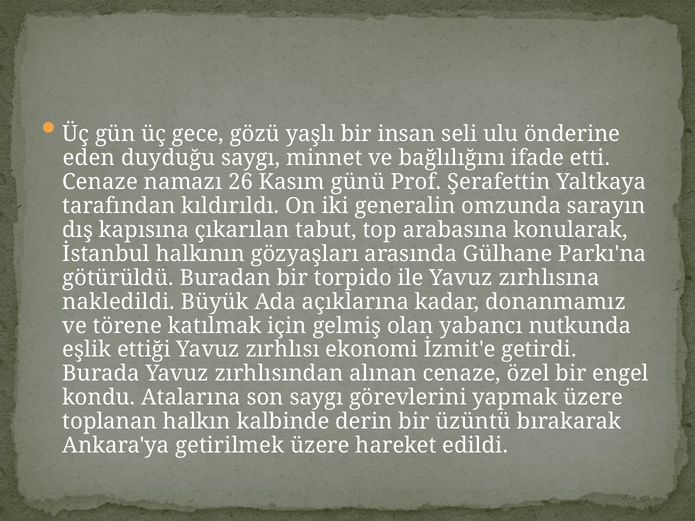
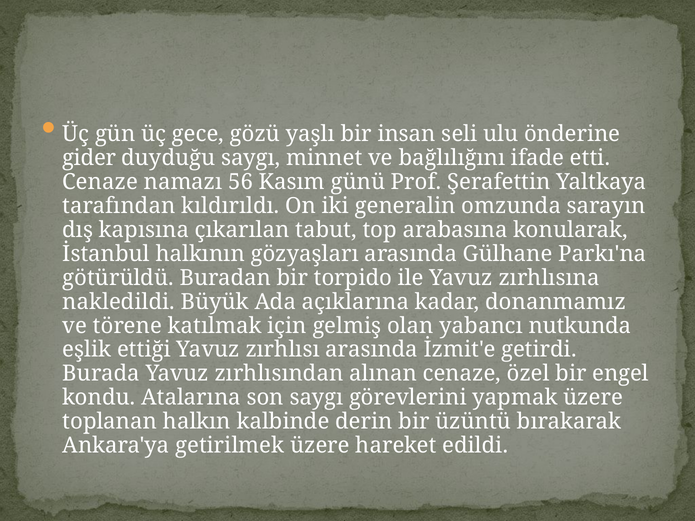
eden: eden -> gider (89, 158)
26: 26 -> 56 (241, 182)
zırhlısı ekonomi: ekonomi -> arasında (372, 350)
